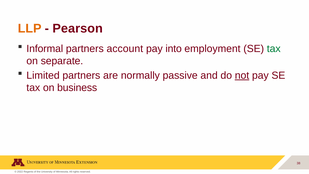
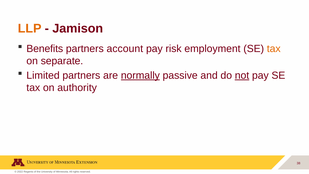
Pearson: Pearson -> Jamison (78, 29)
Informal: Informal -> Benefits (45, 49)
into: into -> risk (174, 49)
tax colour: green -> orange (274, 49)
normally underline: none -> present (140, 75)
business: business -> authority (77, 88)
